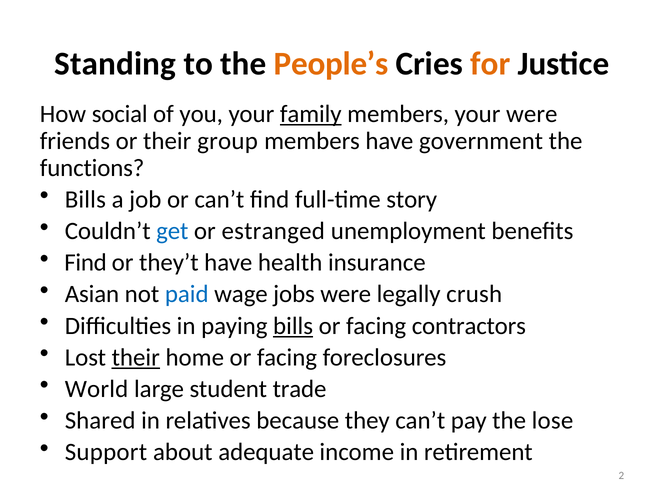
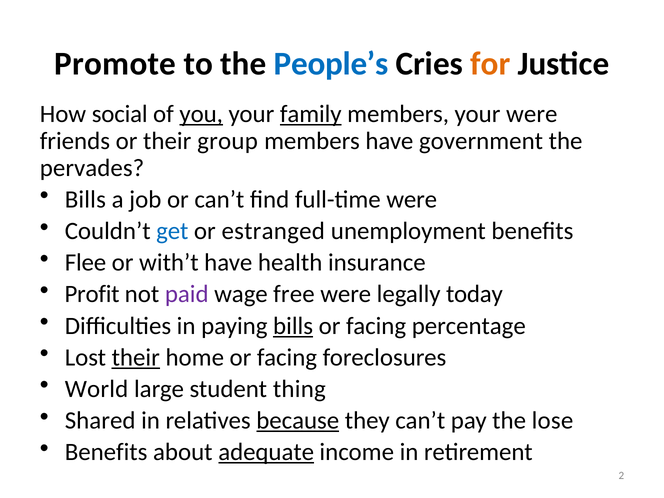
Standing: Standing -> Promote (115, 64)
People’s colour: orange -> blue (331, 64)
you underline: none -> present (201, 114)
functions: functions -> pervades (92, 168)
full-time story: story -> were (412, 200)
Find: Find -> Flee (85, 263)
they’t: they’t -> with’t (169, 263)
Asian: Asian -> Profit (92, 294)
paid colour: blue -> purple (187, 294)
jobs: jobs -> free (294, 294)
crush: crush -> today (474, 294)
contractors: contractors -> percentage (469, 326)
trade: trade -> thing (299, 389)
because underline: none -> present (298, 421)
Support: Support -> Benefits (106, 452)
adequate underline: none -> present (266, 452)
